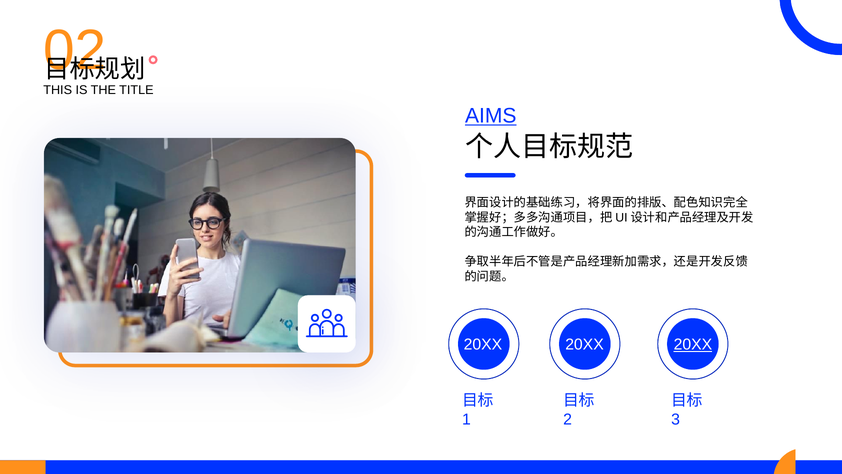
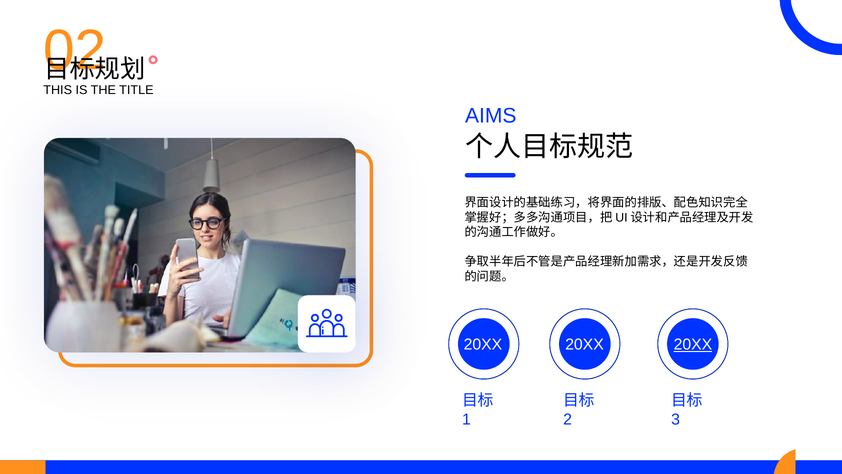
AIMS underline: present -> none (491, 116)
